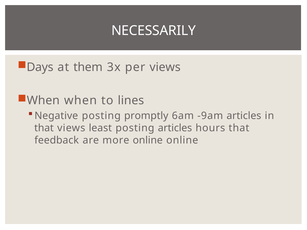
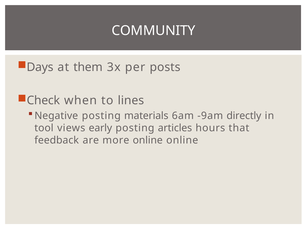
NECESSARILY: NECESSARILY -> COMMUNITY (153, 31)
per views: views -> posts (165, 67)
When: When -> Check (43, 101)
promptly: promptly -> materials (146, 116)
-9am articles: articles -> directly (244, 116)
that: that -> tool (44, 128)
least: least -> early (100, 128)
